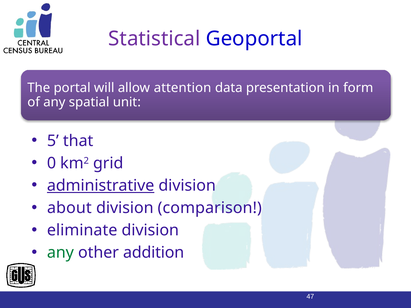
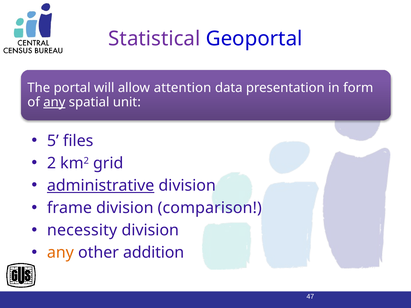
any underline: none -> present (54, 102)
that: that -> files (78, 141)
0: 0 -> 2 (52, 163)
about: about -> frame (69, 208)
eliminate: eliminate -> necessity (82, 231)
any colour: green -> orange (60, 253)
